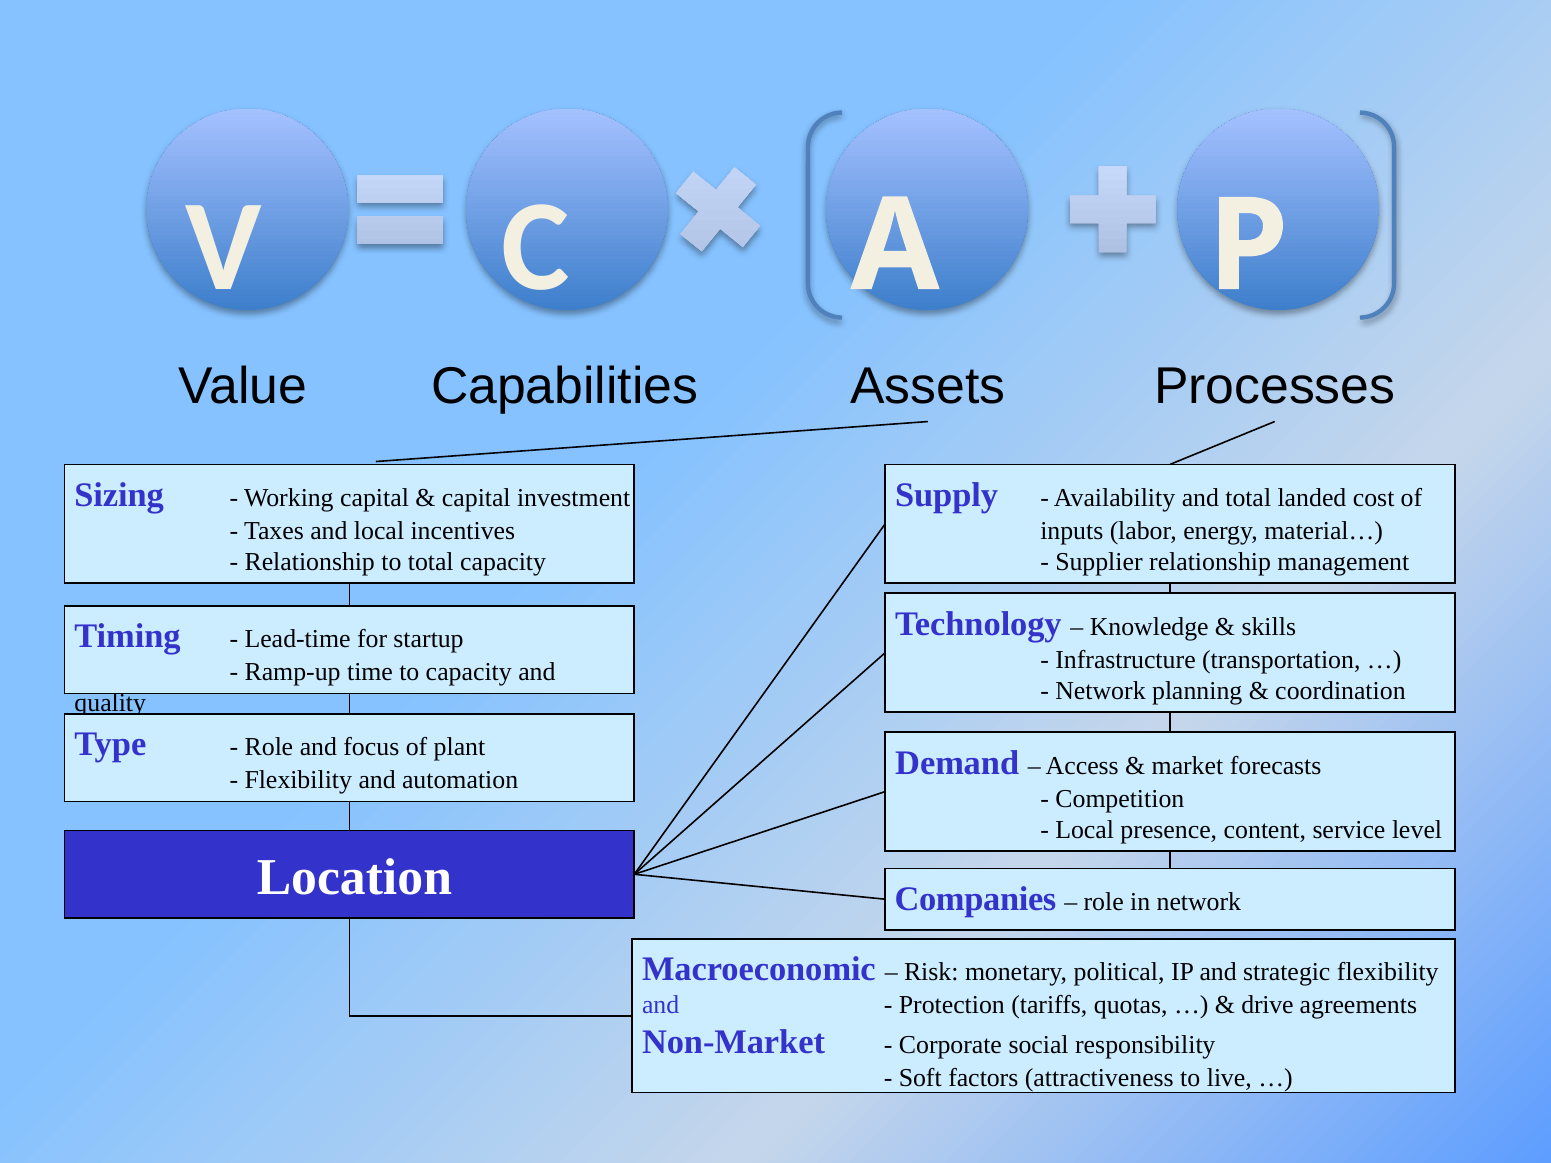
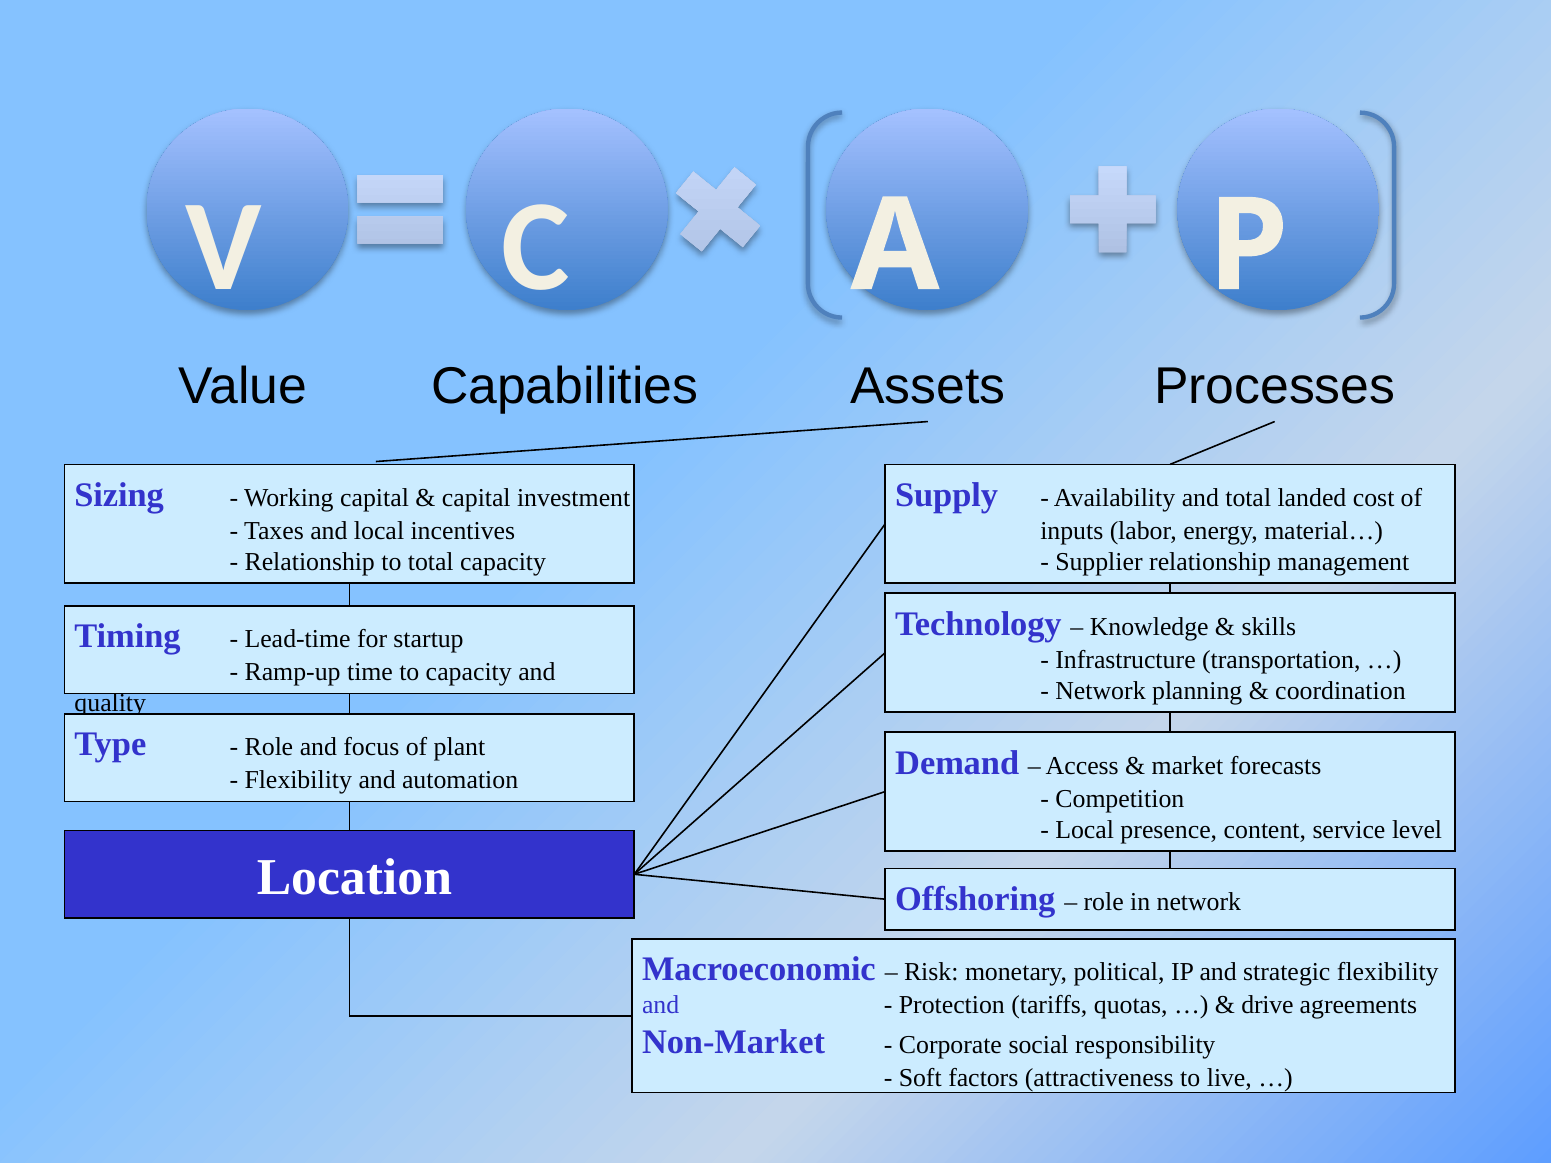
Companies: Companies -> Offshoring (975, 899)
